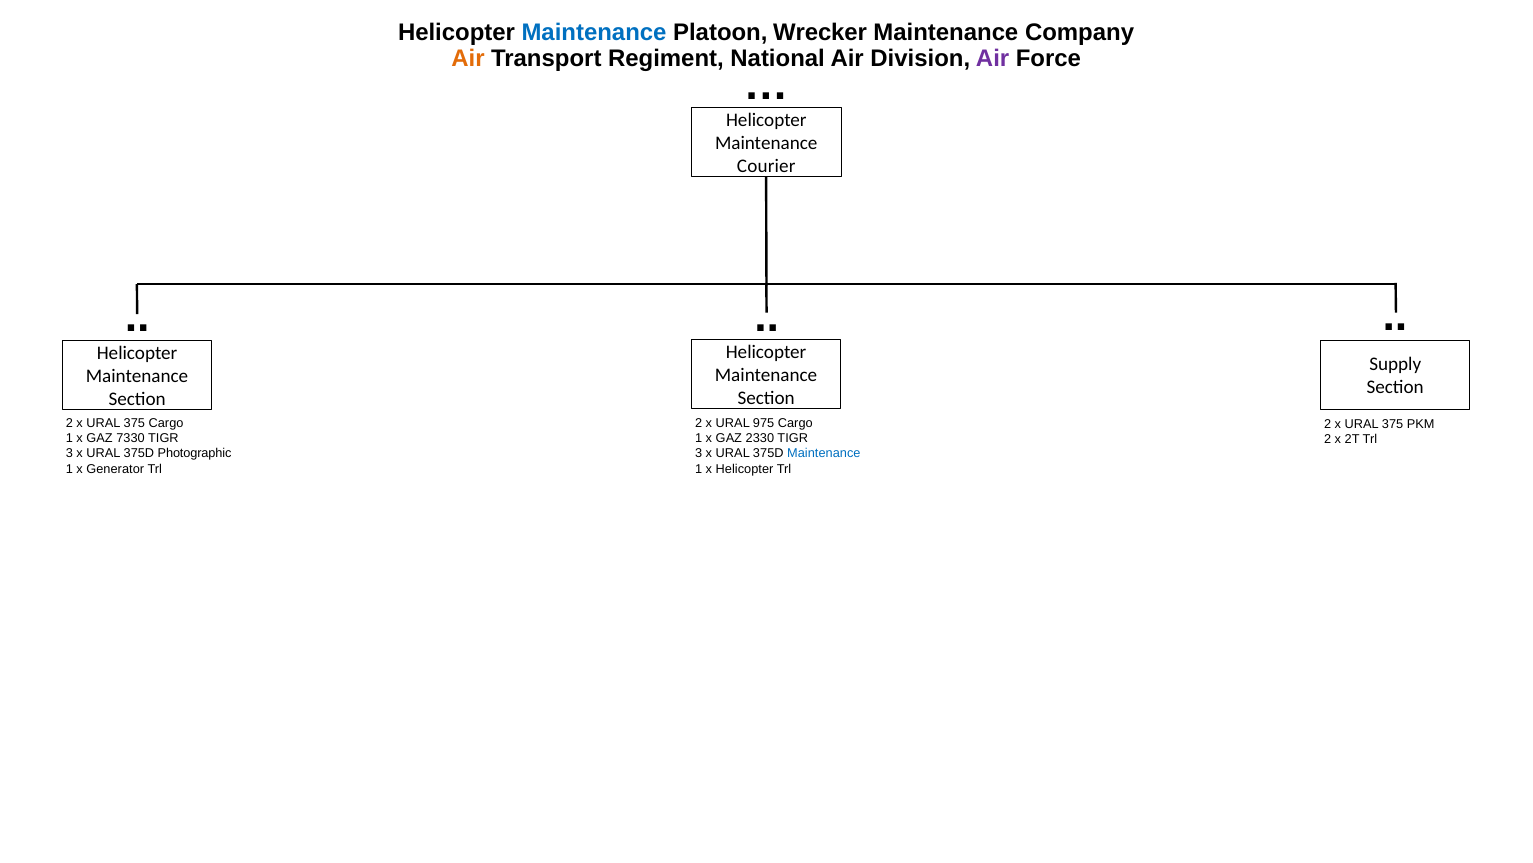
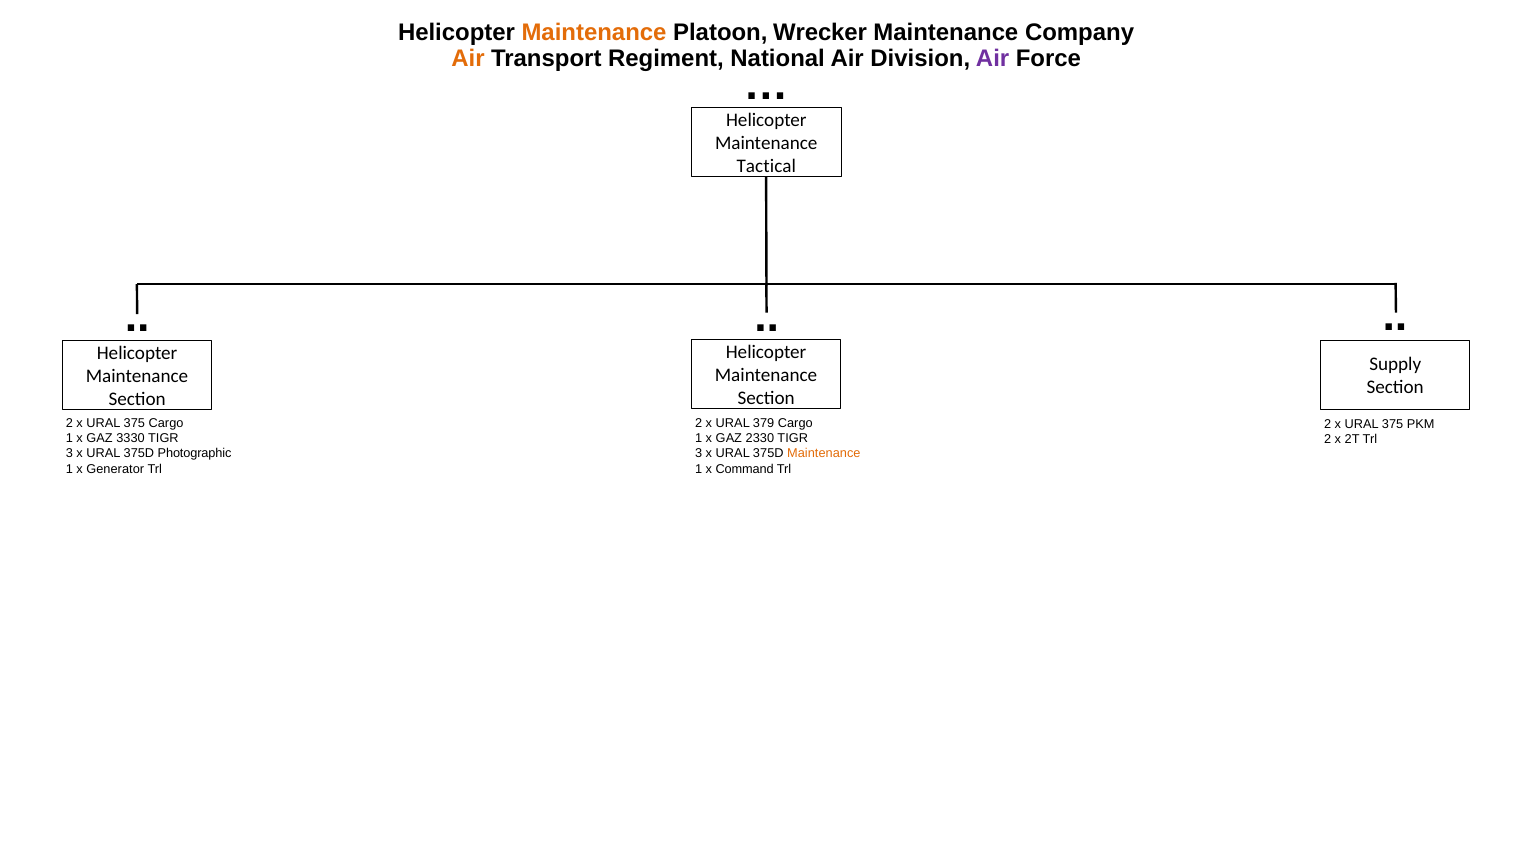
Maintenance colour: blue -> orange (594, 32)
Courier: Courier -> Tactical (766, 166)
975: 975 -> 379 (764, 423)
7330: 7330 -> 3330 (131, 438)
Maintenance colour: blue -> orange (824, 453)
x Helicopter: Helicopter -> Command (745, 468)
